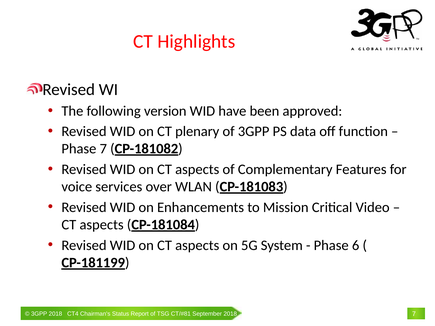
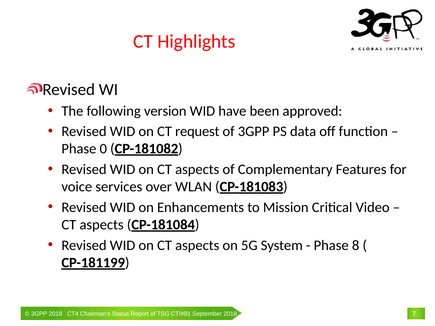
plenary: plenary -> request (197, 132)
Phase 7: 7 -> 0 (103, 149)
6: 6 -> 8 (356, 245)
